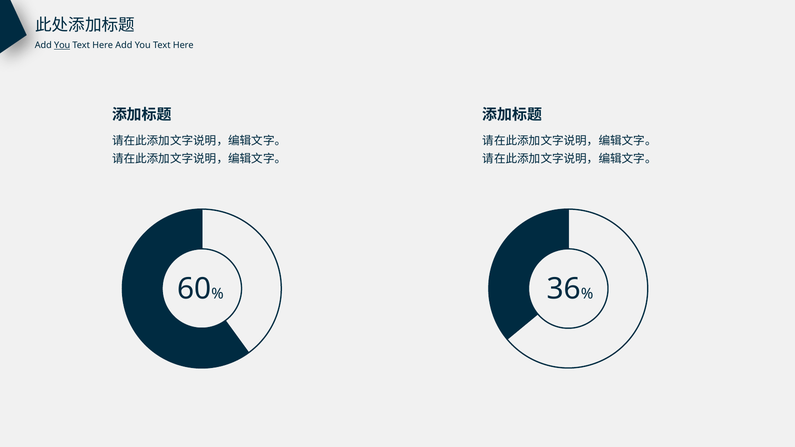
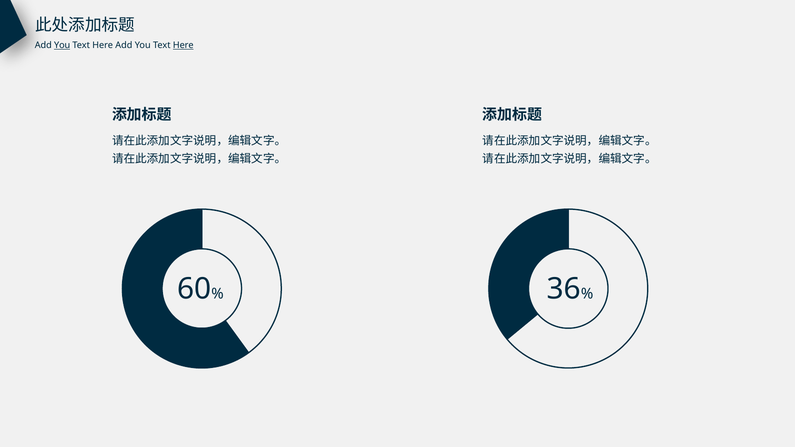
Here underline: none -> present (183, 45)
